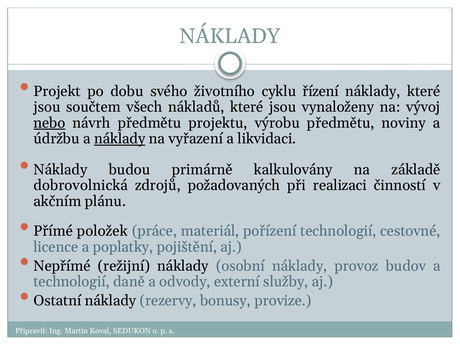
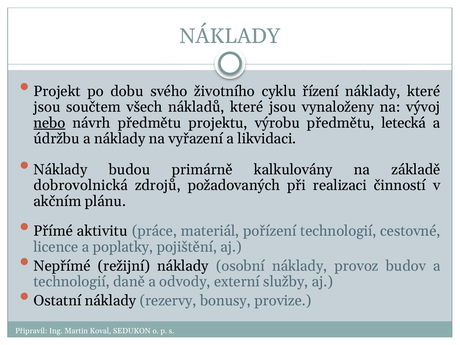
noviny: noviny -> letecká (404, 123)
náklady underline: present -> none (120, 139)
položek: položek -> aktivitu (102, 231)
